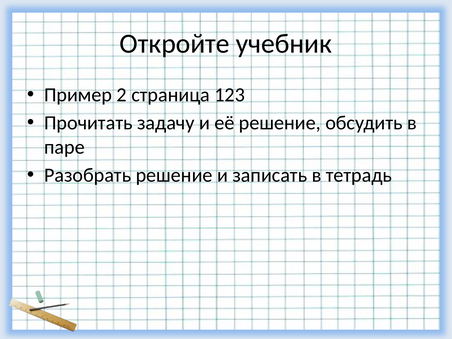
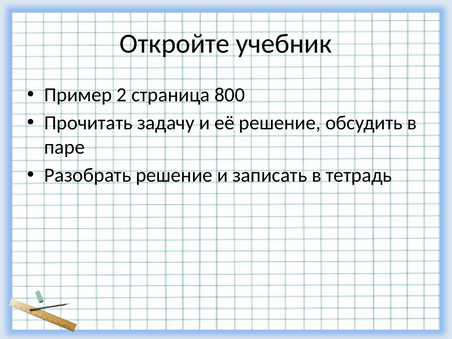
123: 123 -> 800 (230, 95)
